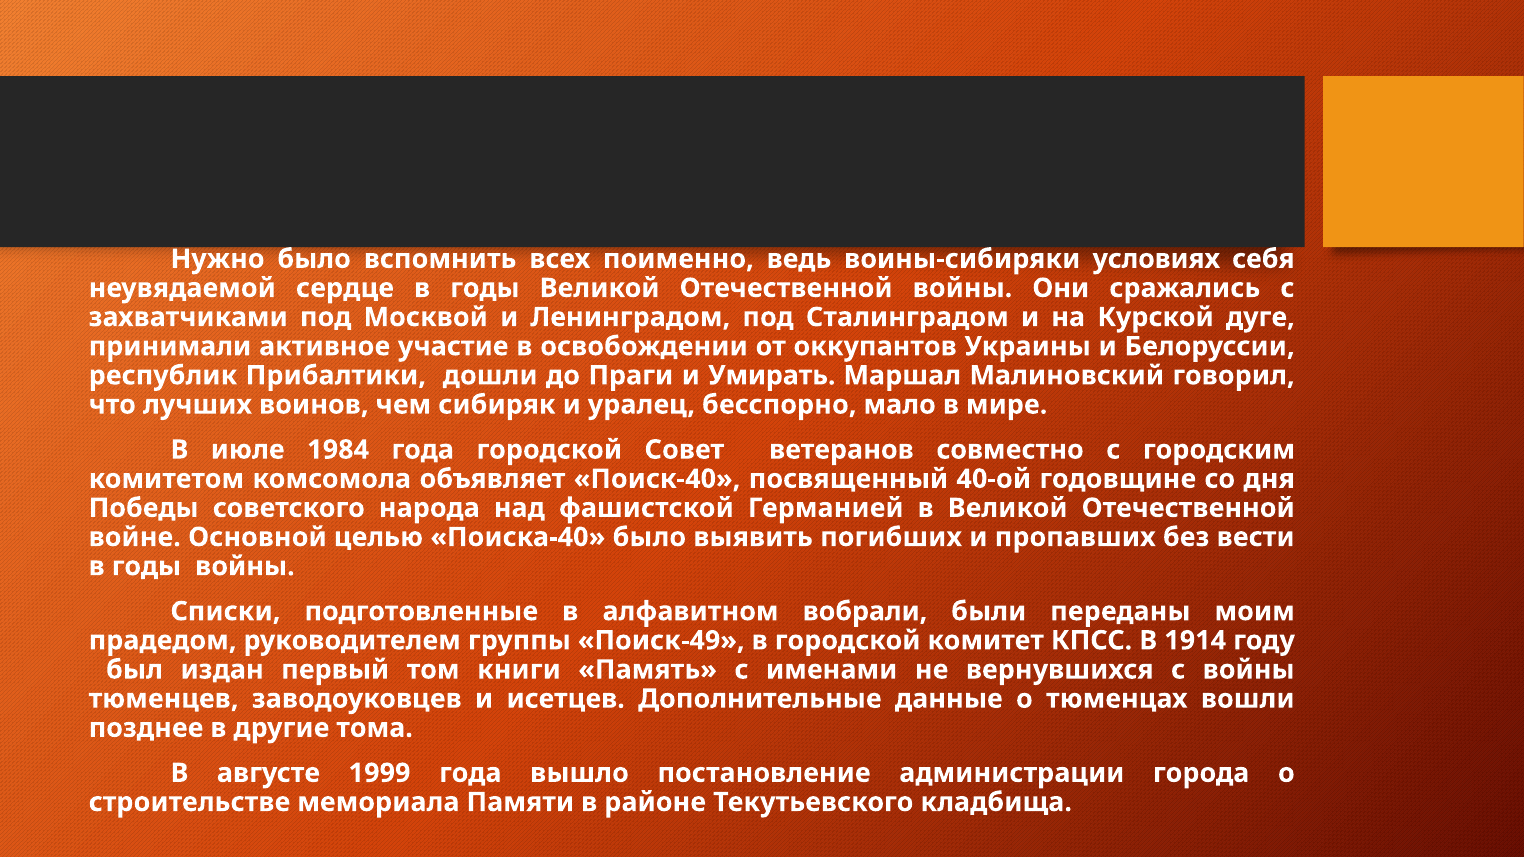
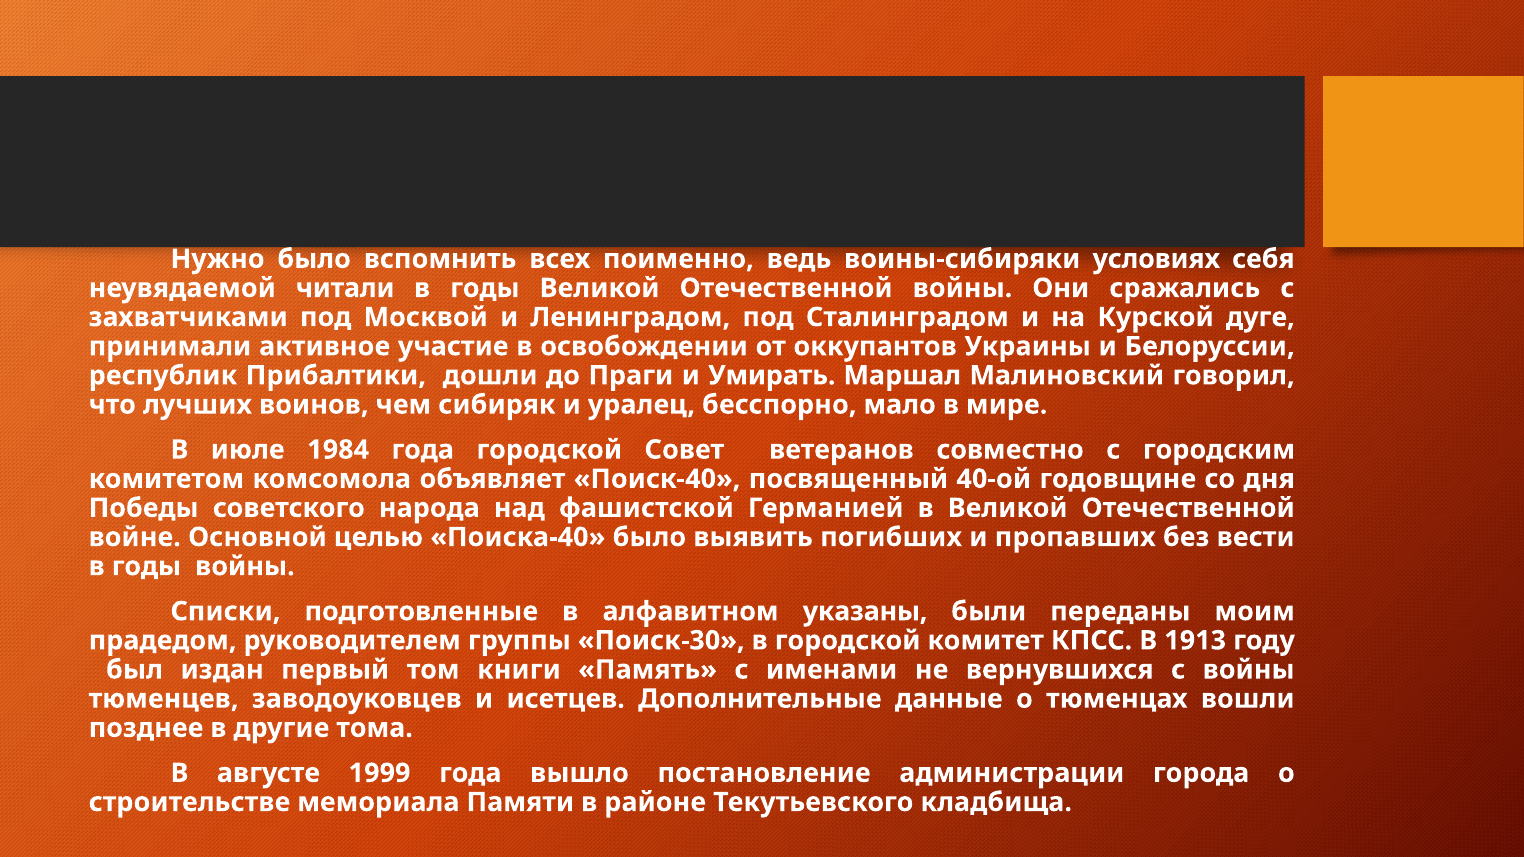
сердце: сердце -> читали (345, 288)
вобрали: вобрали -> указаны (865, 612)
Поиск-49: Поиск-49 -> Поиск-30 (661, 641)
1914: 1914 -> 1913 (1195, 641)
